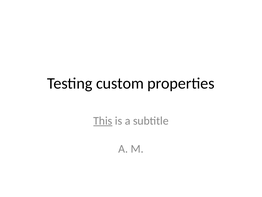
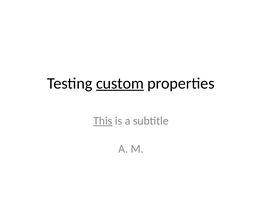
custom underline: none -> present (120, 83)
